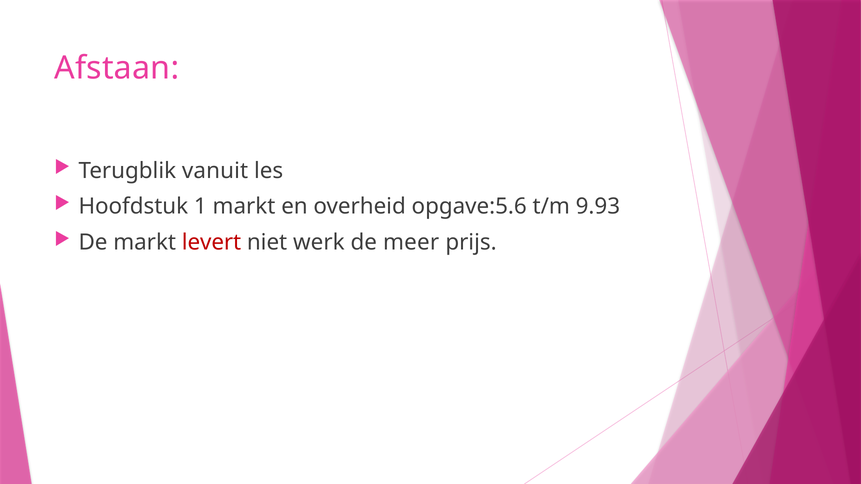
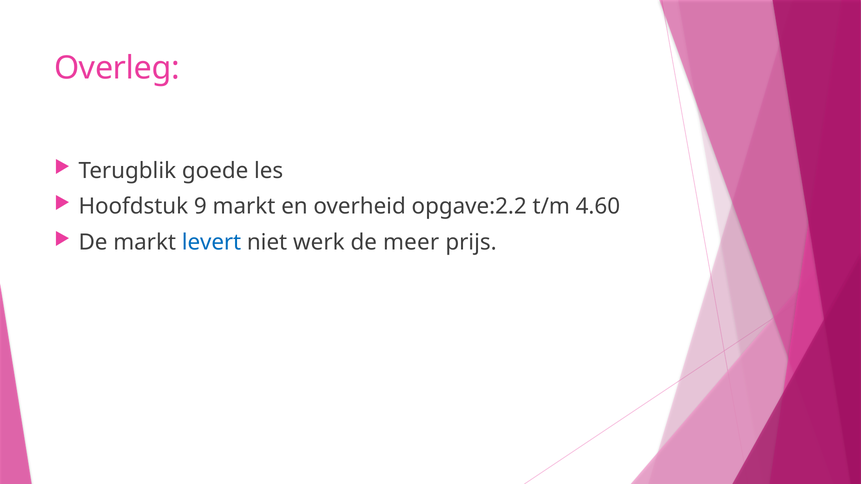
Afstaan: Afstaan -> Overleg (117, 68)
vanuit: vanuit -> goede (215, 171)
1: 1 -> 9 (200, 207)
opgave:5.6: opgave:5.6 -> opgave:2.2 (469, 207)
9.93: 9.93 -> 4.60 (598, 207)
levert colour: red -> blue (212, 243)
